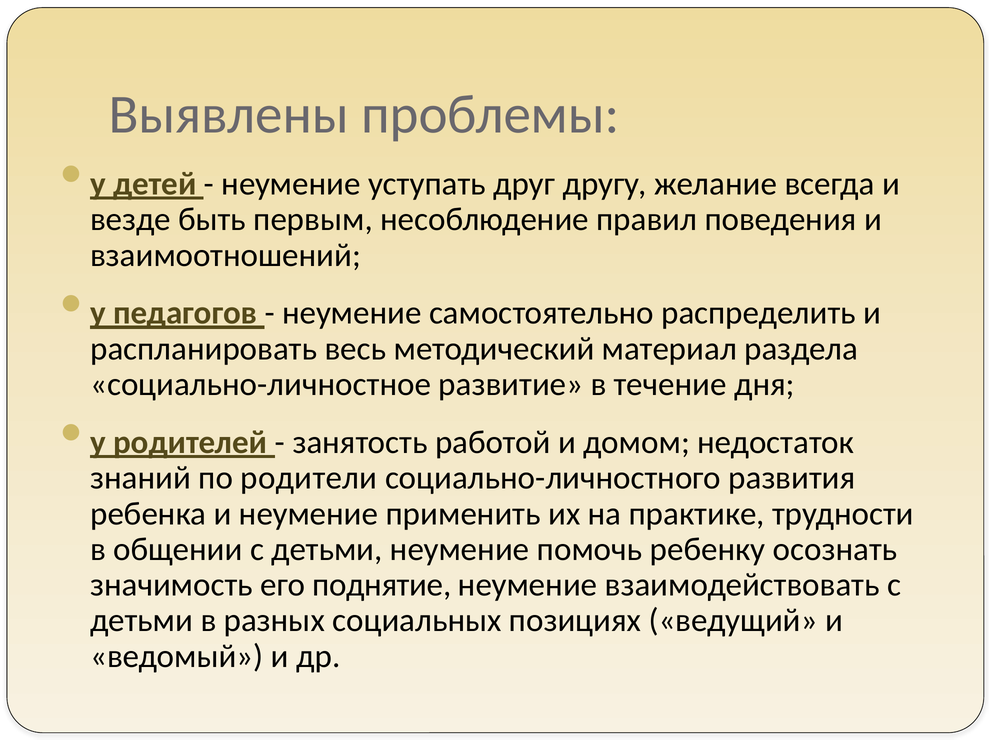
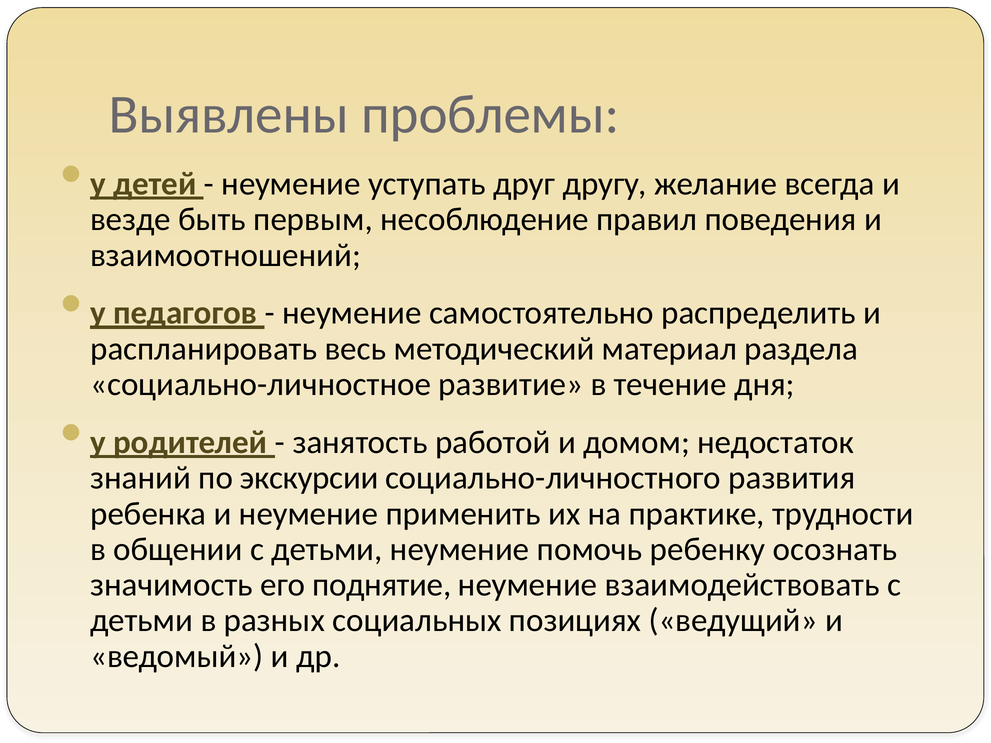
родители: родители -> экскурсии (309, 478)
